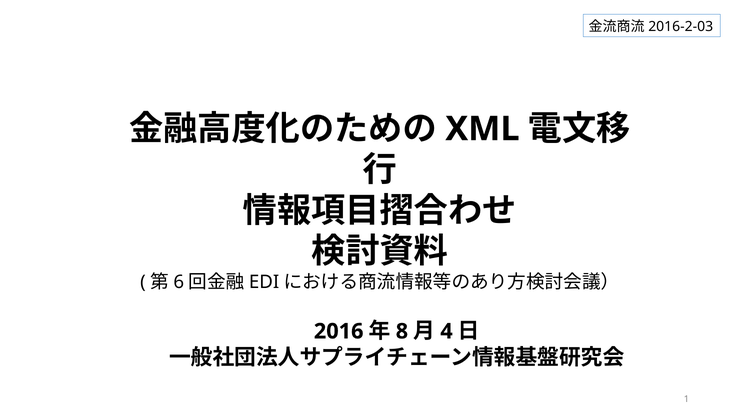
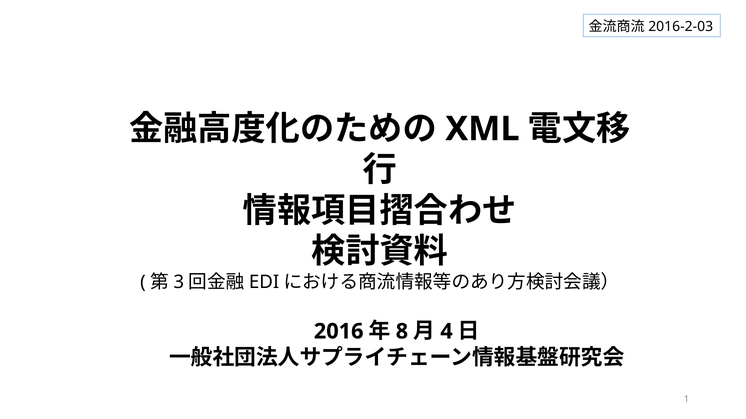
6: 6 -> 3 (179, 283)
